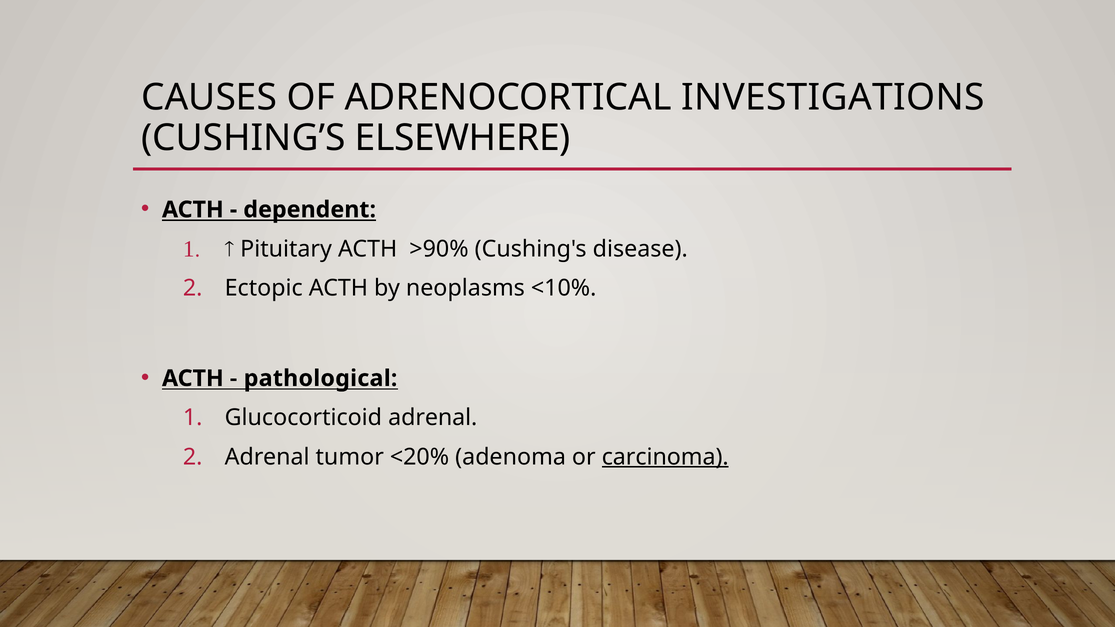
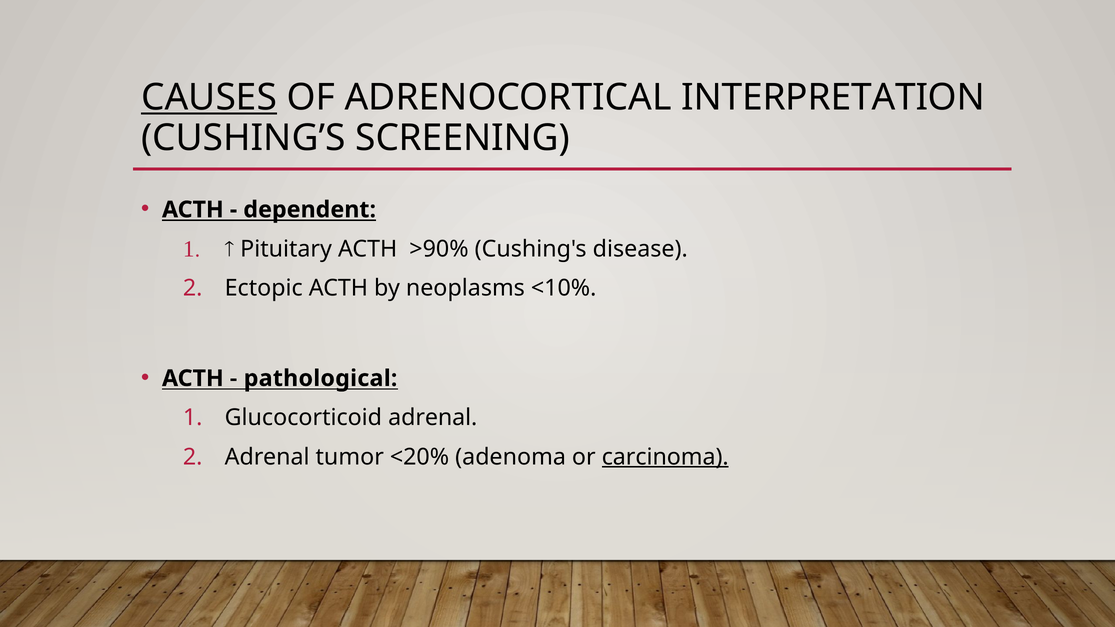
CAUSES underline: none -> present (209, 98)
INVESTIGATIONS: INVESTIGATIONS -> INTERPRETATION (833, 98)
ELSEWHERE: ELSEWHERE -> SCREENING (463, 138)
